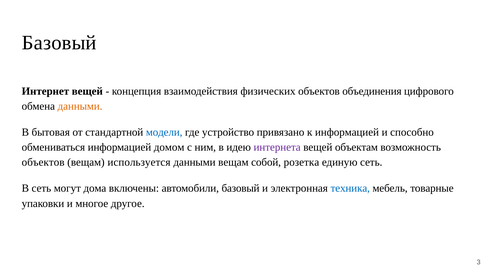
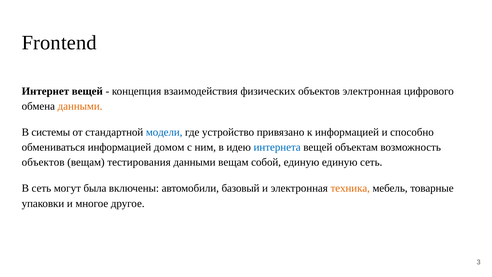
Базовый: Базовый -> Frontend (59, 43)
объектов объединения: объединения -> электронная (372, 91)
бытовая: бытовая -> системы (51, 132)
интернета colour: purple -> blue (277, 147)
используется: используется -> тестирования (139, 162)
собой розетка: розетка -> единую (302, 162)
дома: дома -> была (95, 188)
техника colour: blue -> orange (350, 188)
